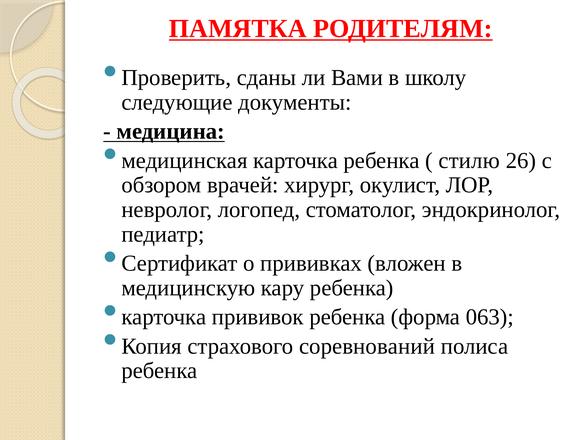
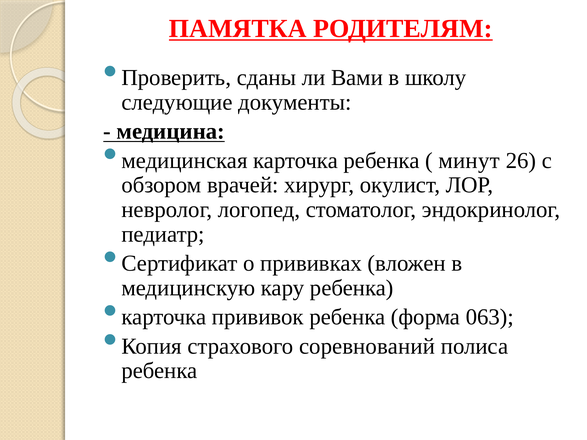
стилю: стилю -> минут (469, 161)
